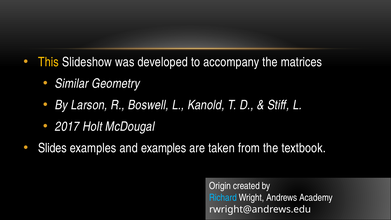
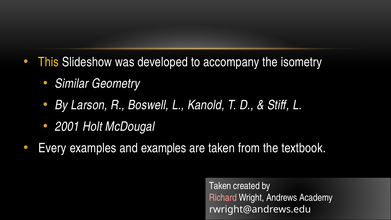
matrices: matrices -> isometry (301, 62)
2017: 2017 -> 2001 (67, 127)
Slides: Slides -> Every (52, 148)
Origin: Origin -> Taken (220, 186)
Richard colour: light blue -> pink (223, 198)
